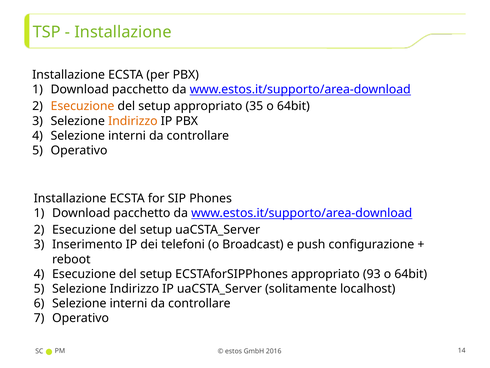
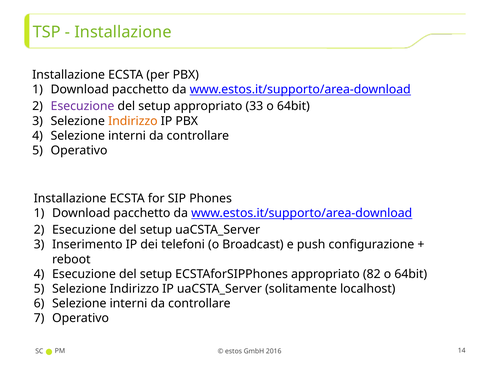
Esecuzione colour: orange -> purple (83, 106)
35: 35 -> 33 (254, 106)
93: 93 -> 82 (372, 274)
